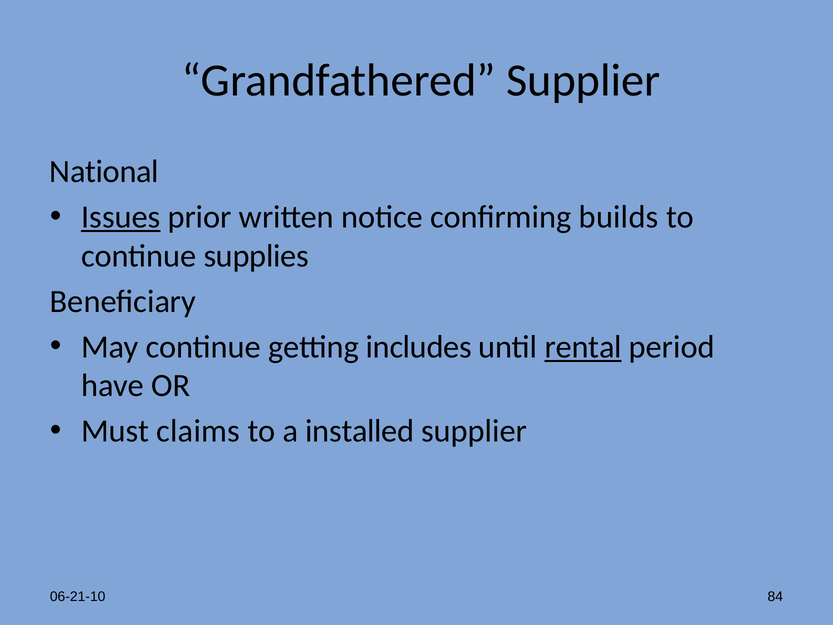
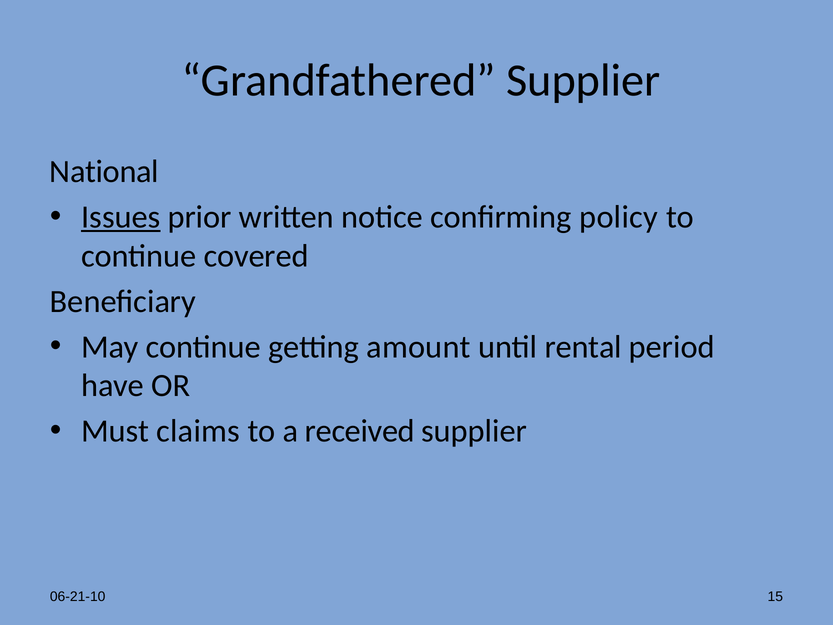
builds: builds -> policy (619, 217)
supplies: supplies -> covered (256, 256)
includes: includes -> amount (419, 347)
rental underline: present -> none (583, 347)
installed: installed -> received (360, 431)
84: 84 -> 15 (775, 597)
